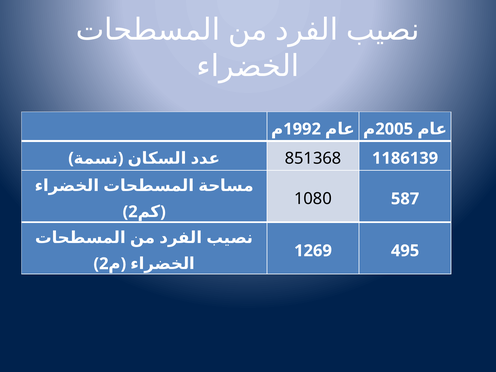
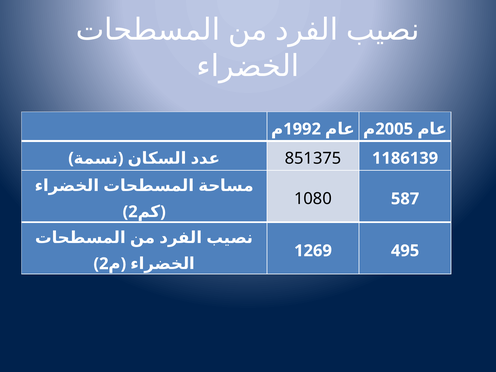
851368: 851368 -> 851375 (313, 158)
